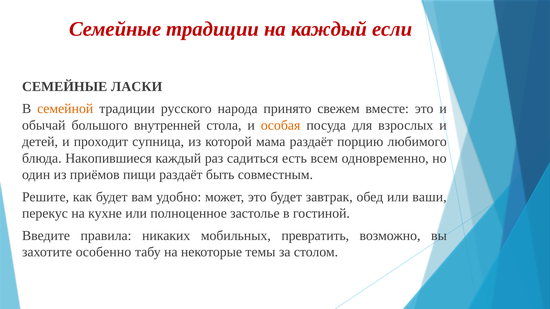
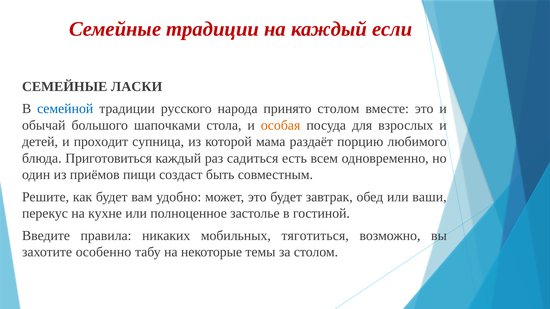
семейной colour: orange -> blue (65, 109)
принято свежем: свежем -> столом (338, 109)
внутренней: внутренней -> шапочками (167, 125)
Накопившиеся: Накопившиеся -> Приготовиться (109, 158)
пищи раздаёт: раздаёт -> создаст (181, 175)
превратить: превратить -> тяготиться (315, 236)
